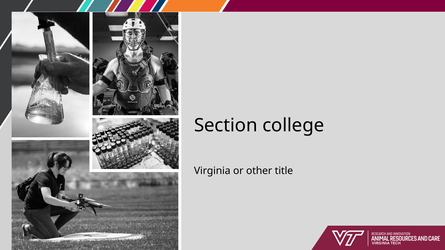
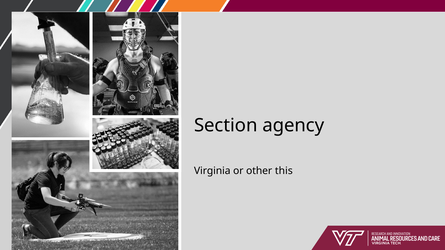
college: college -> agency (293, 125)
title: title -> this (284, 171)
